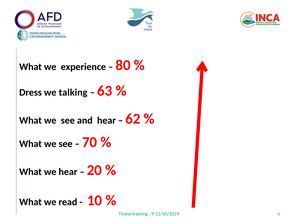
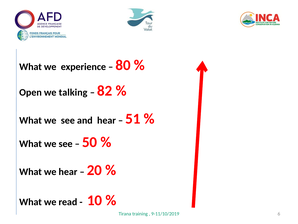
Dress: Dress -> Open (30, 92)
63: 63 -> 82 (105, 91)
62: 62 -> 51 (133, 119)
70: 70 -> 50 (90, 142)
